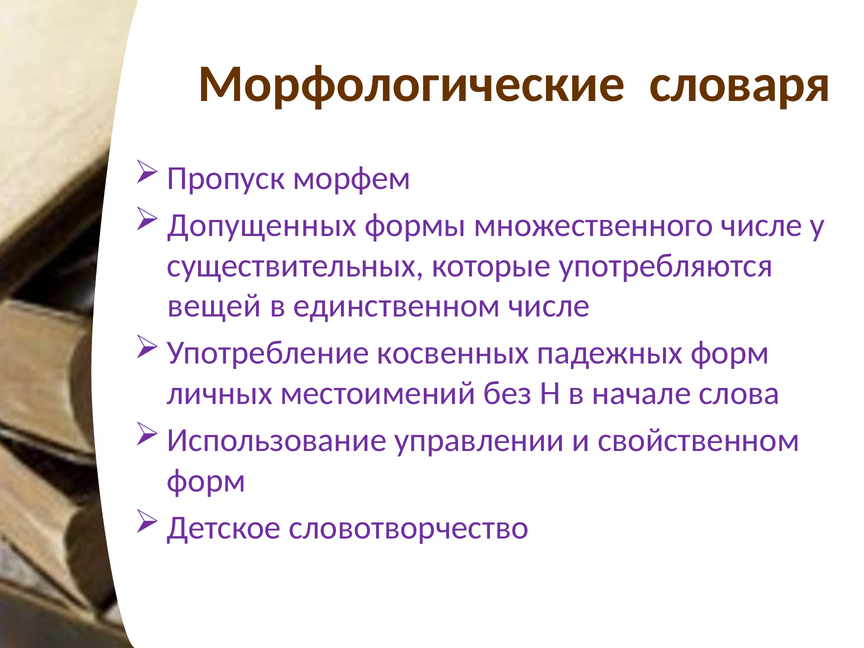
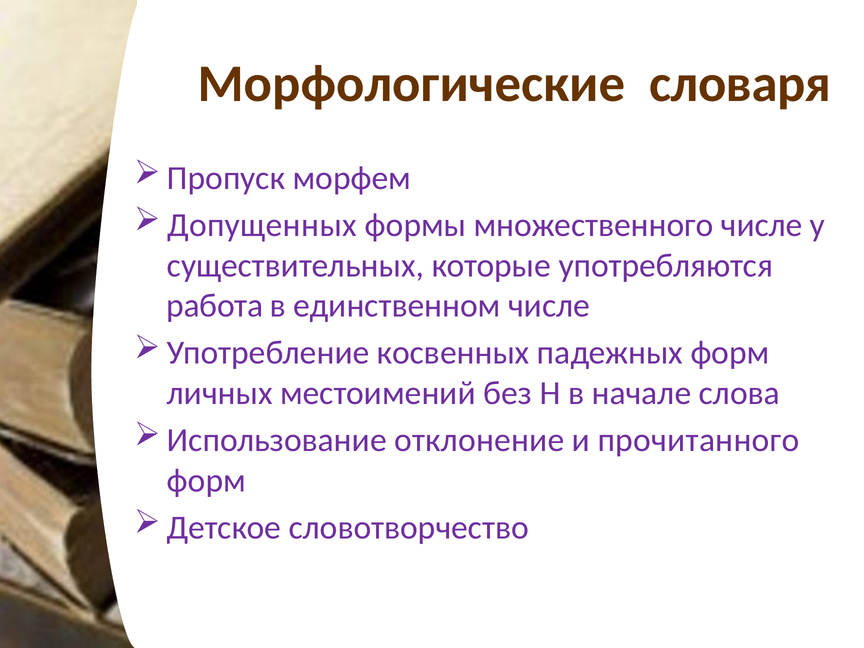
вещей: вещей -> работа (215, 306)
управлении: управлении -> отклонение (479, 440)
свойственном: свойственном -> прочитанного (699, 440)
